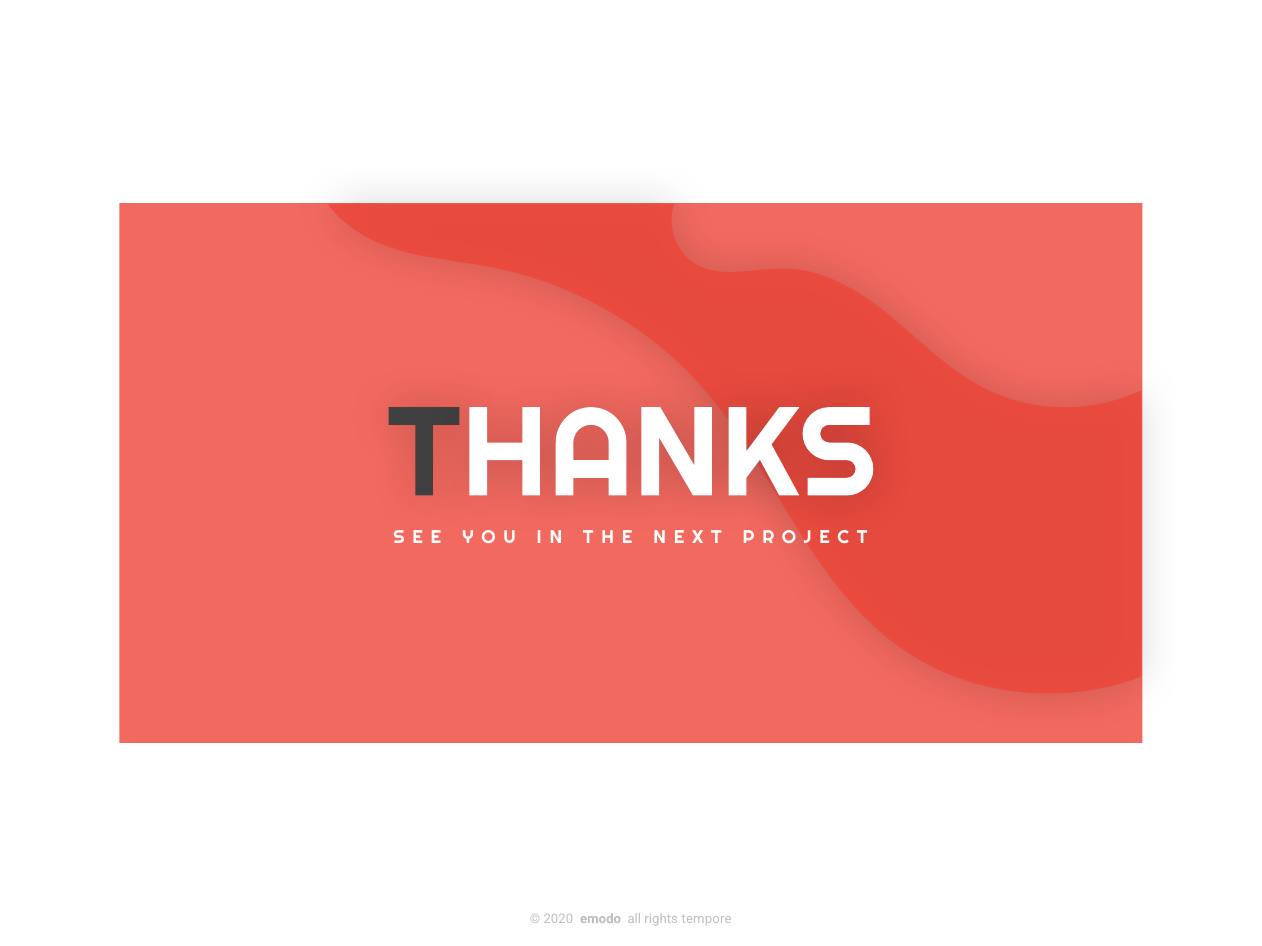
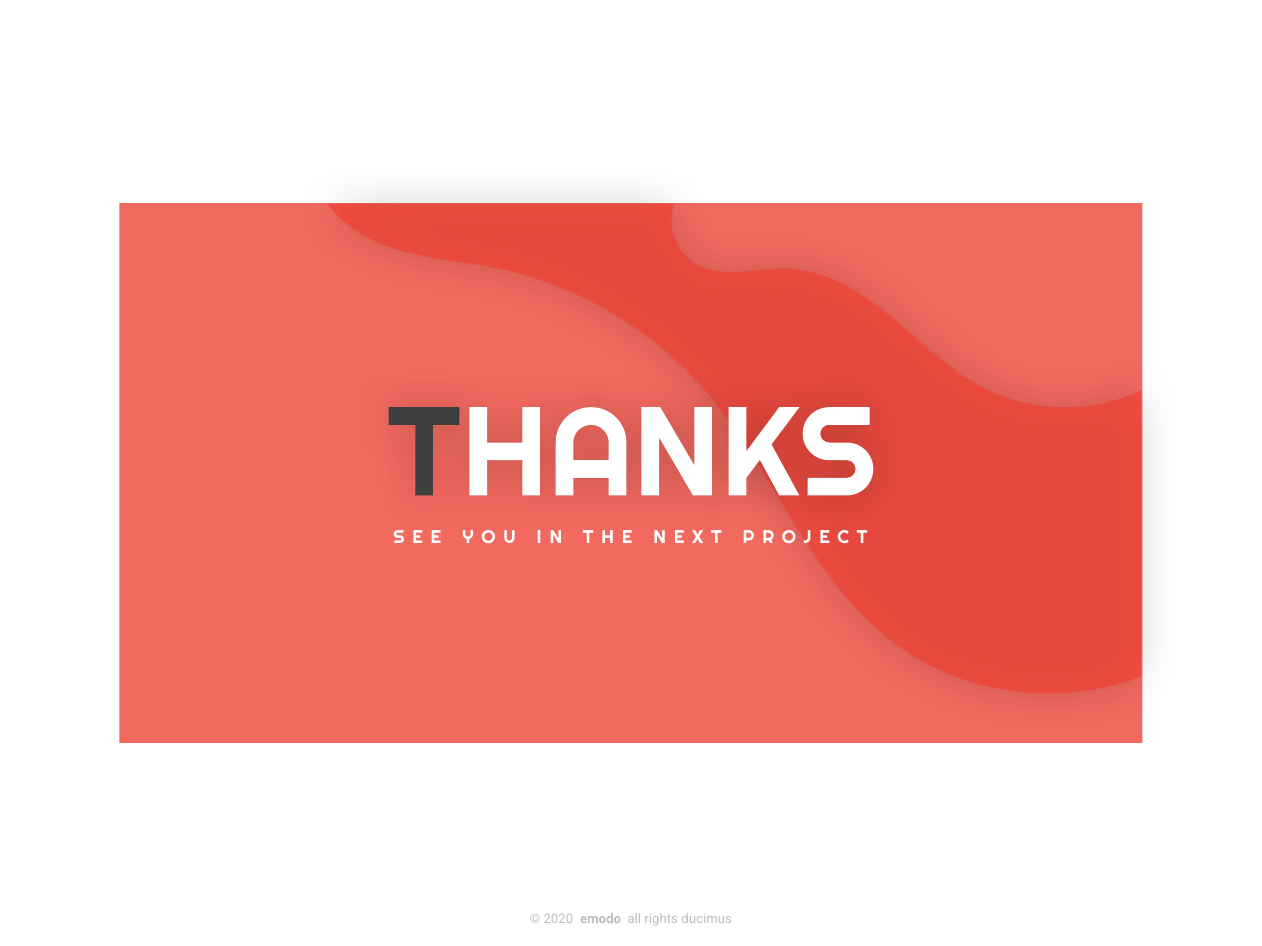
tempore: tempore -> ducimus (707, 919)
